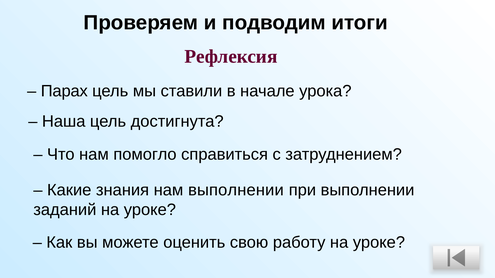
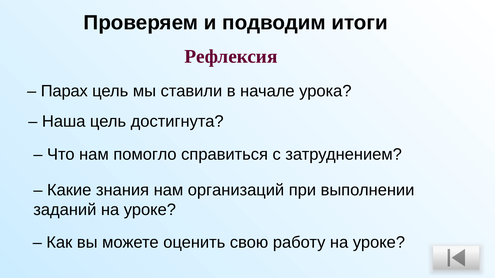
нам выполнении: выполнении -> организаций (236, 190)
